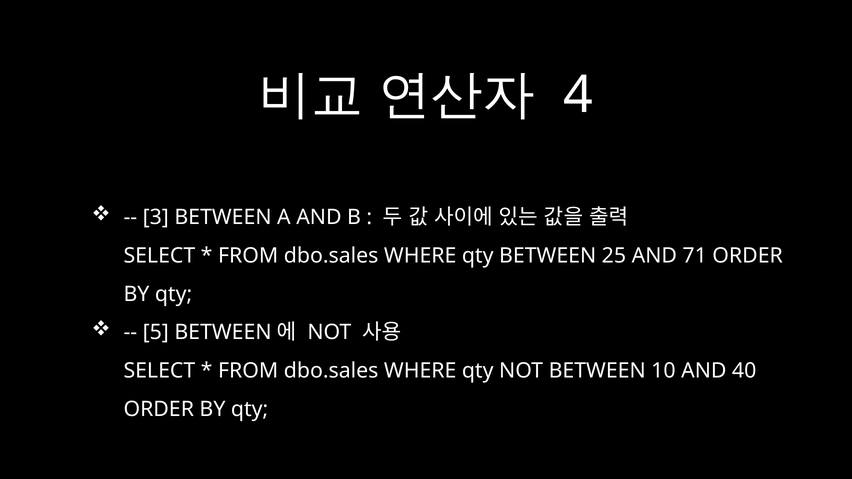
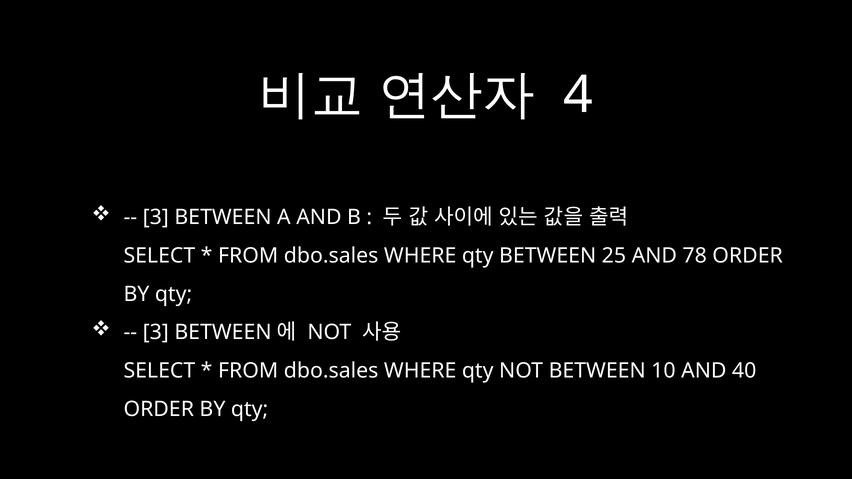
71: 71 -> 78 (695, 256)
5: 5 -> 3 (156, 333)
